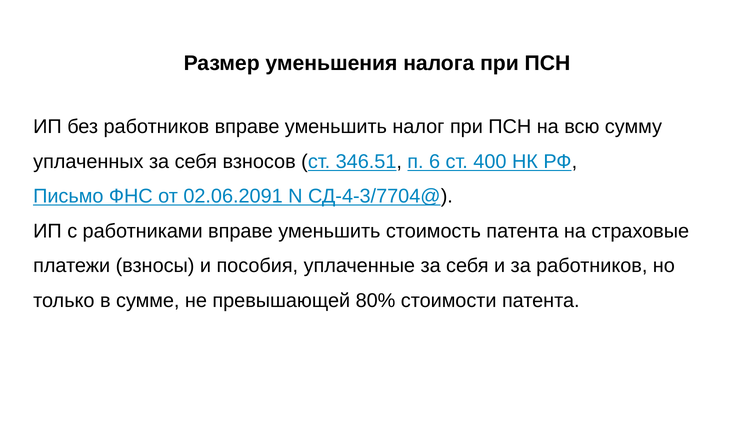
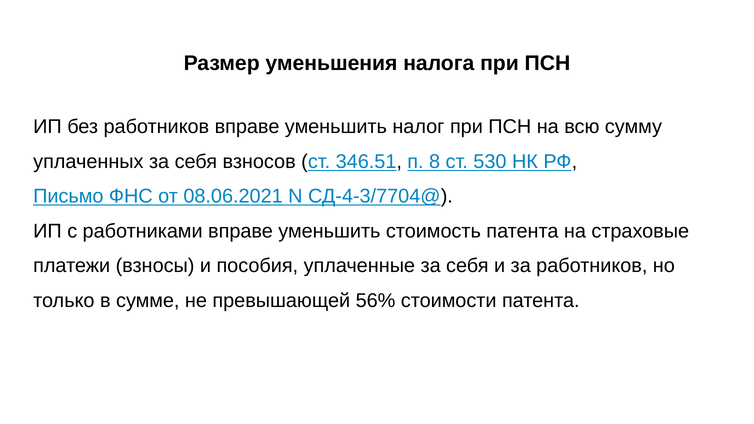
6: 6 -> 8 (435, 162)
400: 400 -> 530 (490, 162)
02.06.2091: 02.06.2091 -> 08.06.2021 (233, 196)
80%: 80% -> 56% (376, 301)
